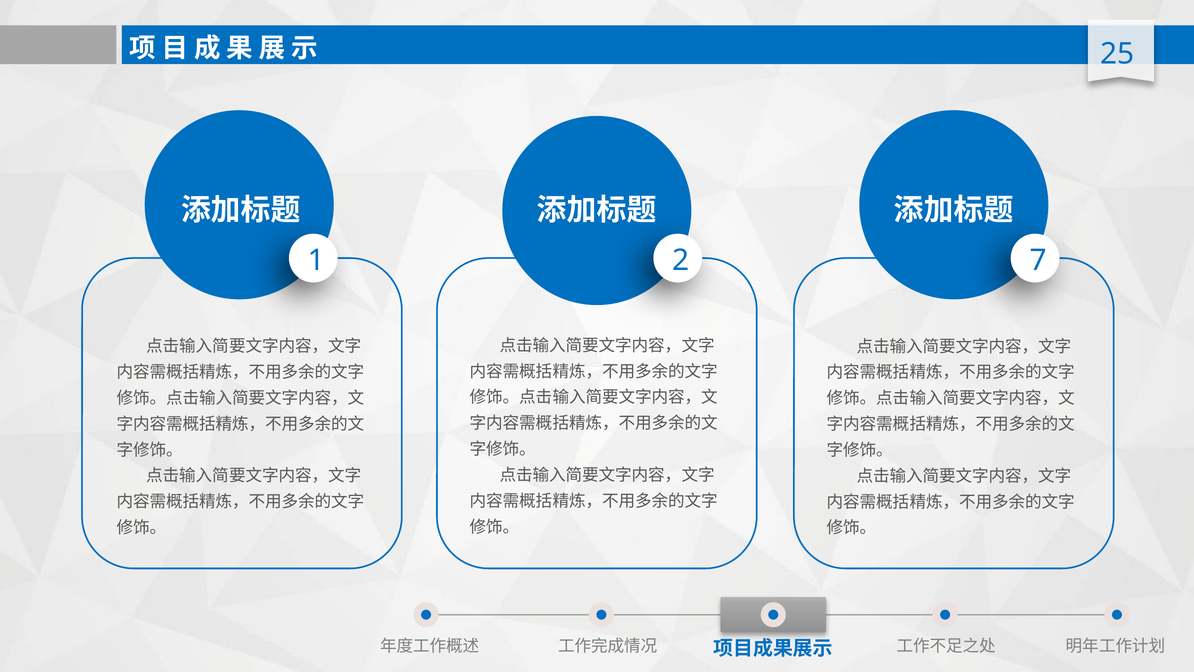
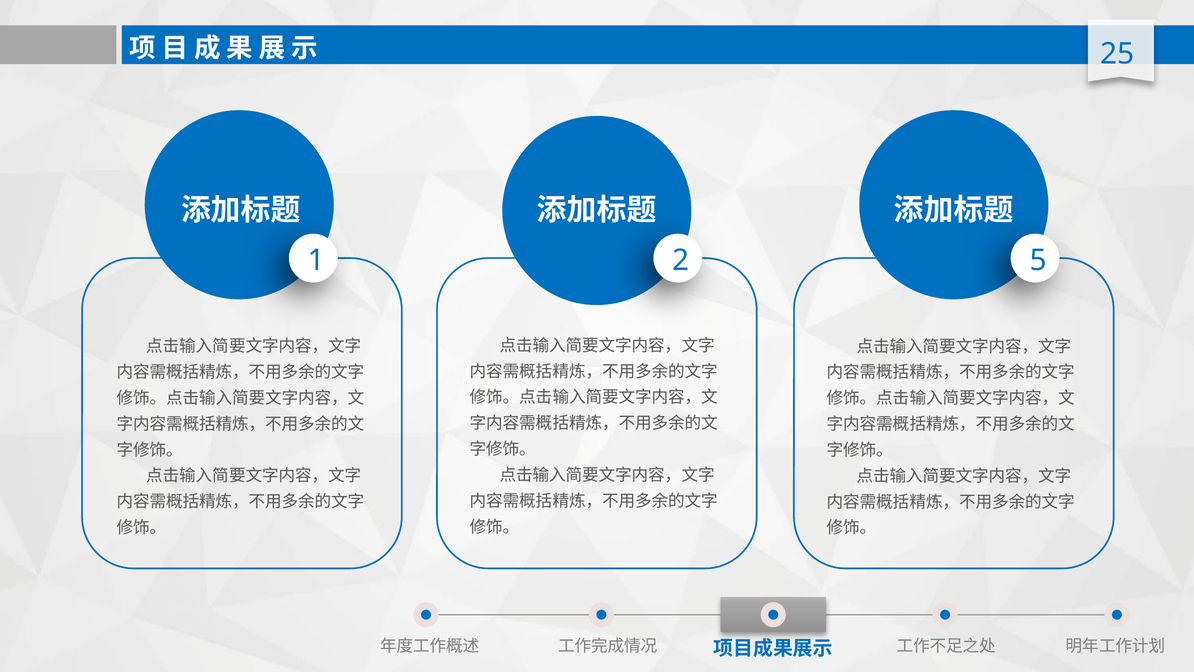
7: 7 -> 5 (1038, 260)
